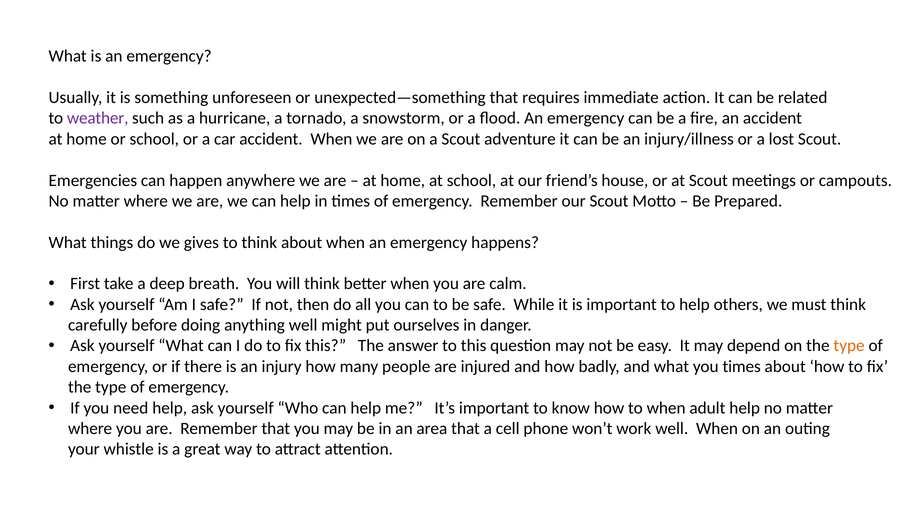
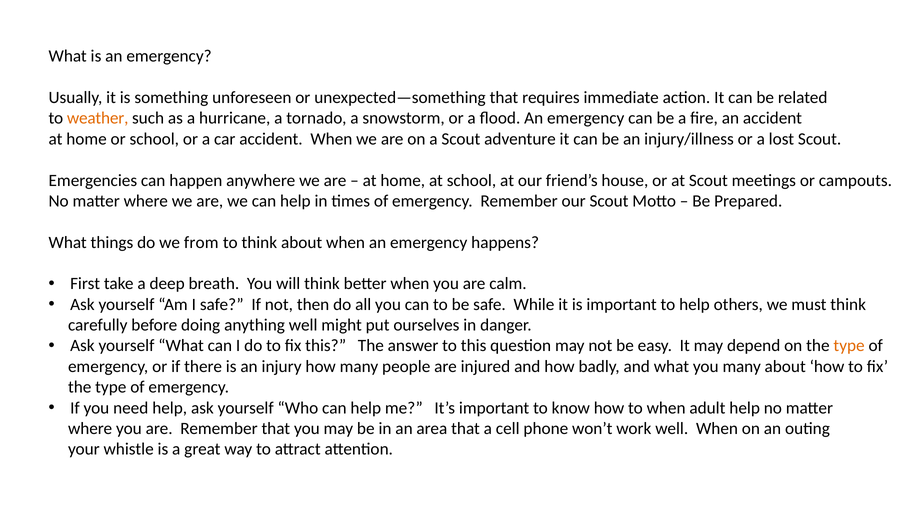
weather colour: purple -> orange (98, 118)
gives: gives -> from (201, 242)
you times: times -> many (742, 366)
